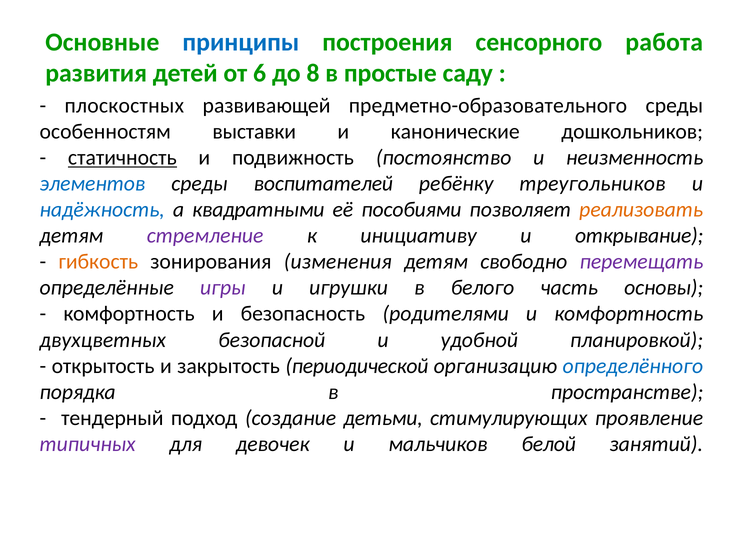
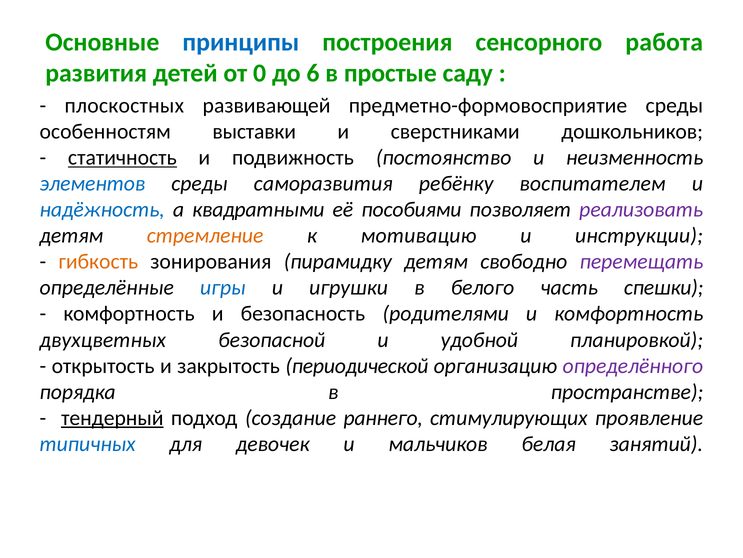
6: 6 -> 0 (260, 73)
8: 8 -> 6 (313, 73)
предметно-образовательного: предметно-образовательного -> предметно-формовосприятие (488, 105)
канонические: канонические -> сверстниками (455, 131)
воспитателей: воспитателей -> саморазвития (323, 183)
треугольников: треугольников -> воспитателем (593, 183)
реализовать colour: orange -> purple (641, 209)
стремление colour: purple -> orange (205, 235)
инициативу: инициативу -> мотивацию (419, 235)
открывание: открывание -> инструкции (639, 235)
изменения: изменения -> пирамидку (338, 261)
игры colour: purple -> blue (223, 287)
основы: основы -> спешки (664, 287)
определённого colour: blue -> purple (633, 365)
тендерный underline: none -> present (112, 417)
детьми: детьми -> раннего (383, 417)
типичных colour: purple -> blue (88, 443)
белой: белой -> белая (549, 443)
